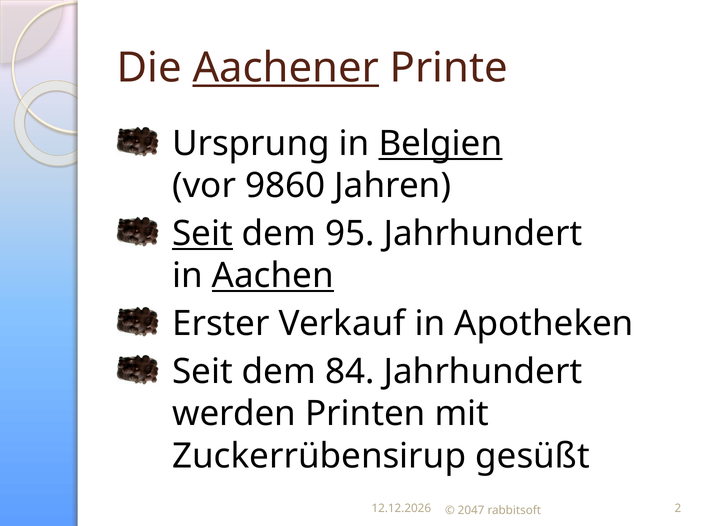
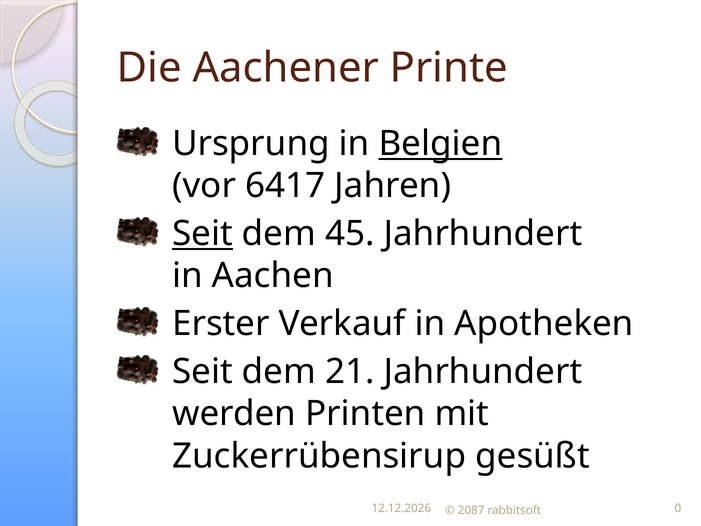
Aachener underline: present -> none (286, 68)
9860: 9860 -> 6417 (285, 186)
95: 95 -> 45 (350, 234)
Aachen underline: present -> none (273, 276)
84: 84 -> 21 (350, 372)
2047: 2047 -> 2087 (471, 510)
2: 2 -> 0 (678, 508)
